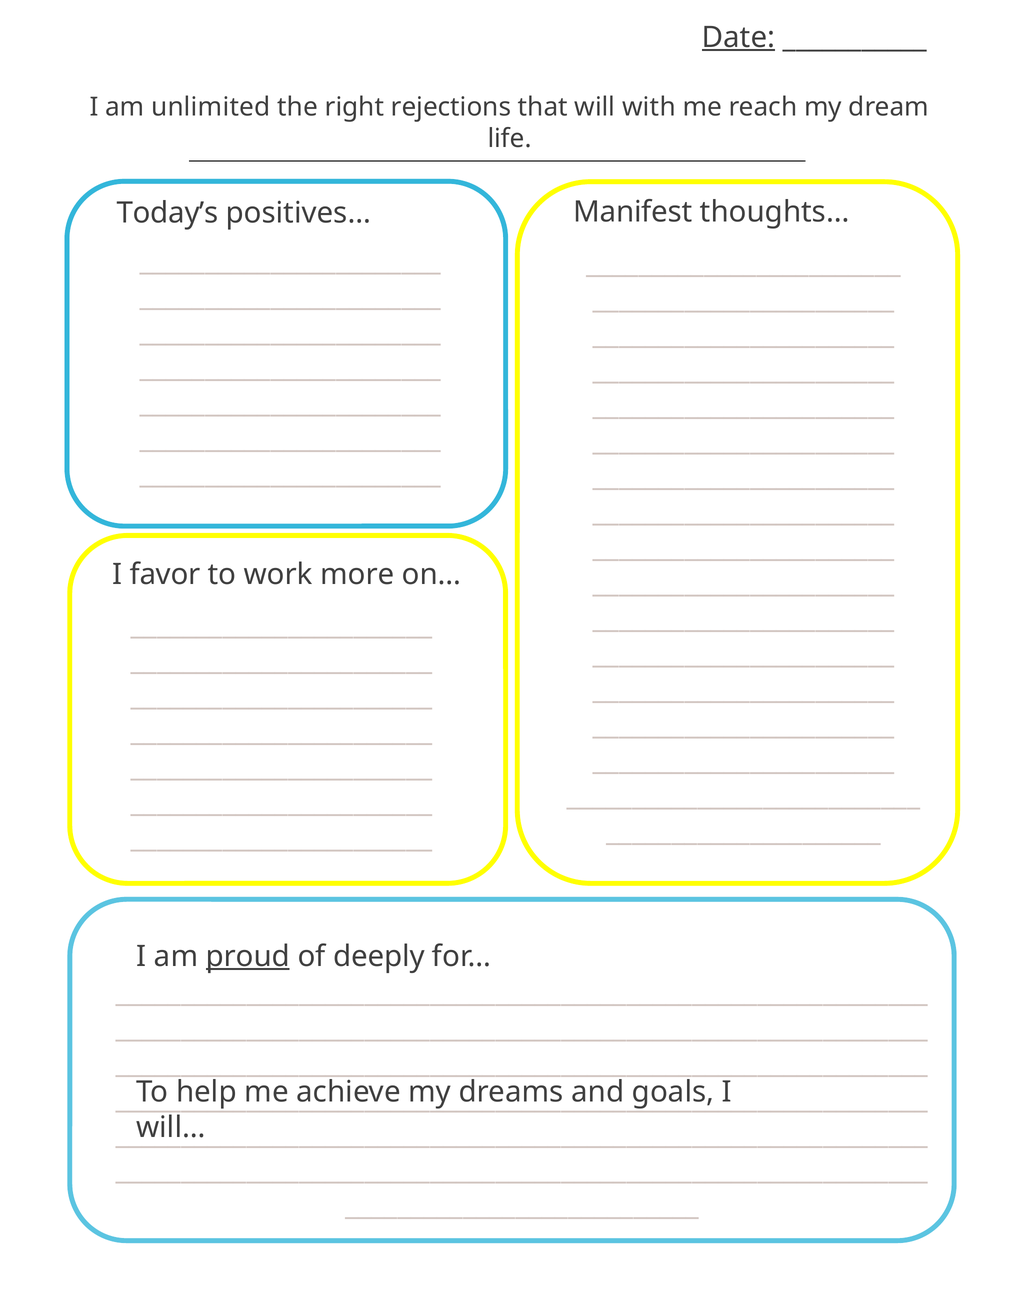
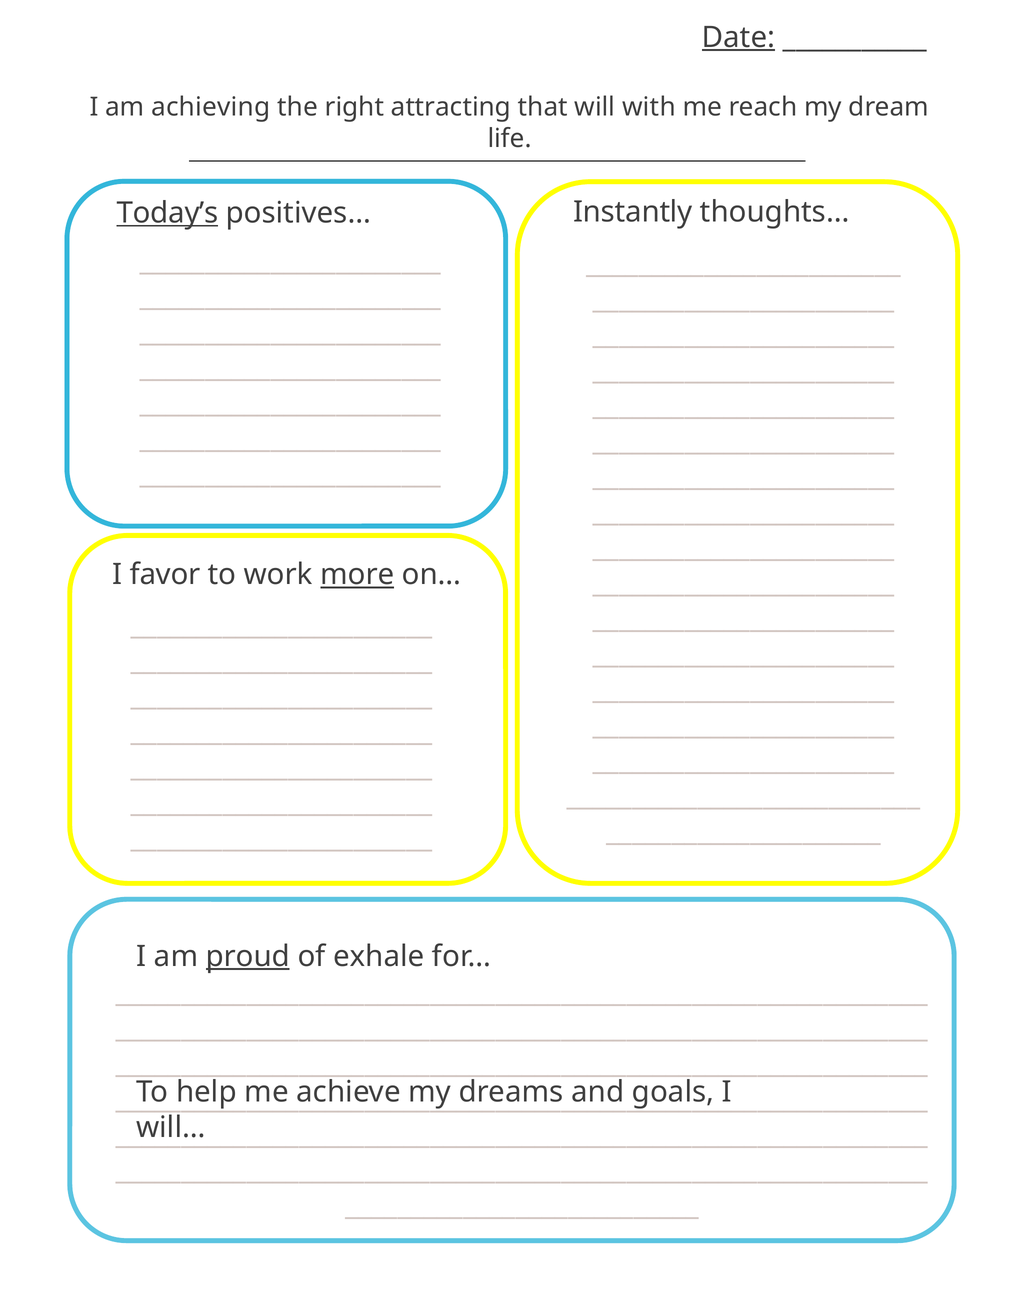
unlimited: unlimited -> achieving (211, 107)
rejections: rejections -> attracting (451, 107)
Manifest: Manifest -> Instantly (633, 212)
Today’s underline: none -> present (167, 213)
more underline: none -> present (357, 574)
deeply: deeply -> exhale (379, 956)
